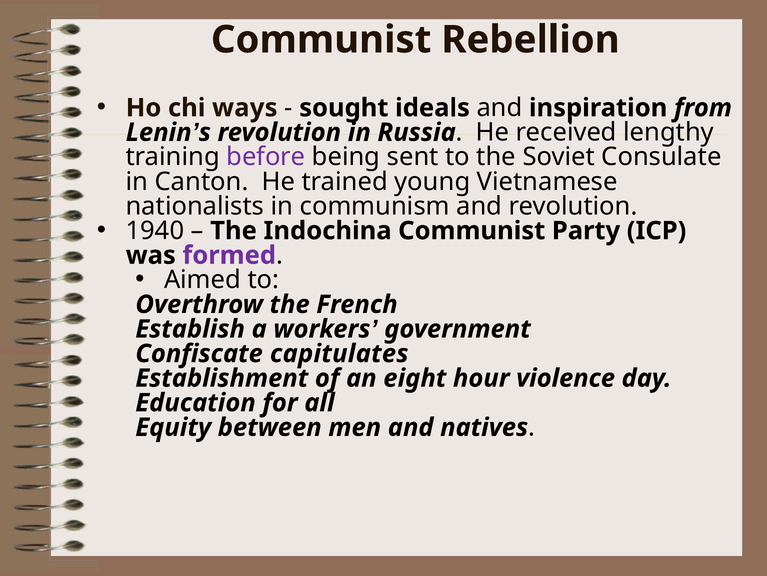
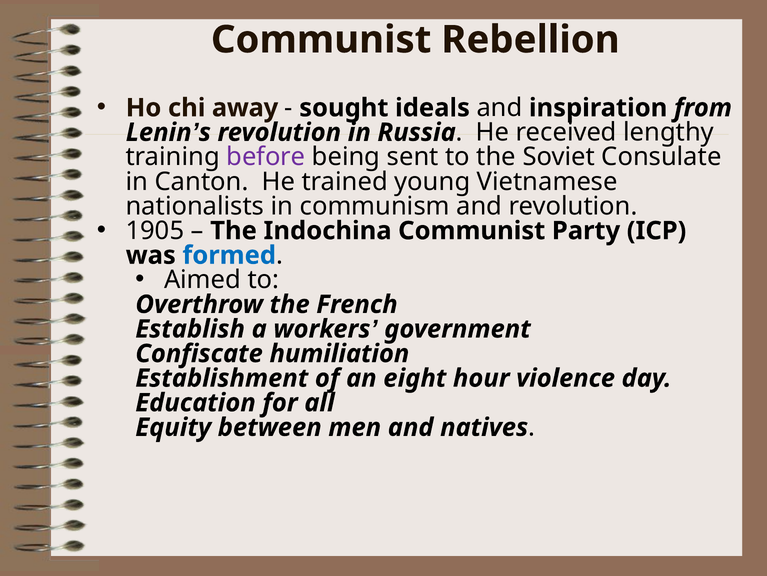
ways: ways -> away (245, 108)
1940: 1940 -> 1905 (155, 230)
formed colour: purple -> blue (229, 255)
capitulates: capitulates -> humiliation (339, 353)
